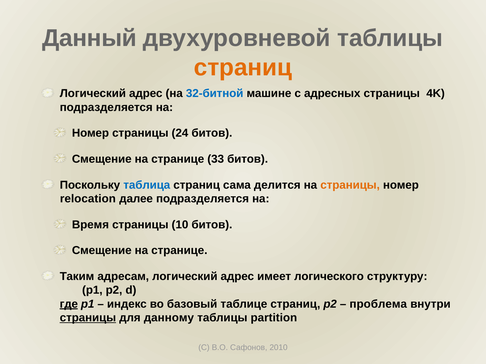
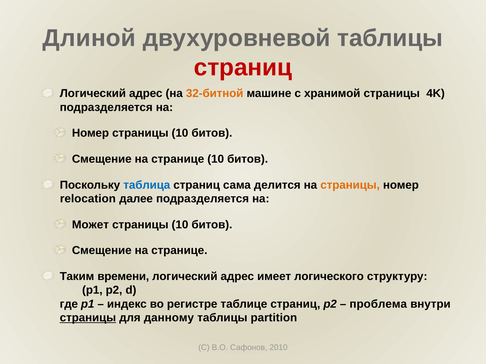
Данный: Данный -> Длиной (89, 38)
страниц colour: orange -> red (243, 68)
32-битной colour: blue -> orange (215, 94)
адресных: адресных -> хранимой (332, 94)
Номер страницы 24: 24 -> 10 (180, 133)
странице 33: 33 -> 10 (216, 159)
Время: Время -> Может (90, 225)
адресам: адресам -> времени (123, 277)
где underline: present -> none (69, 304)
базовый: базовый -> регистре (192, 304)
